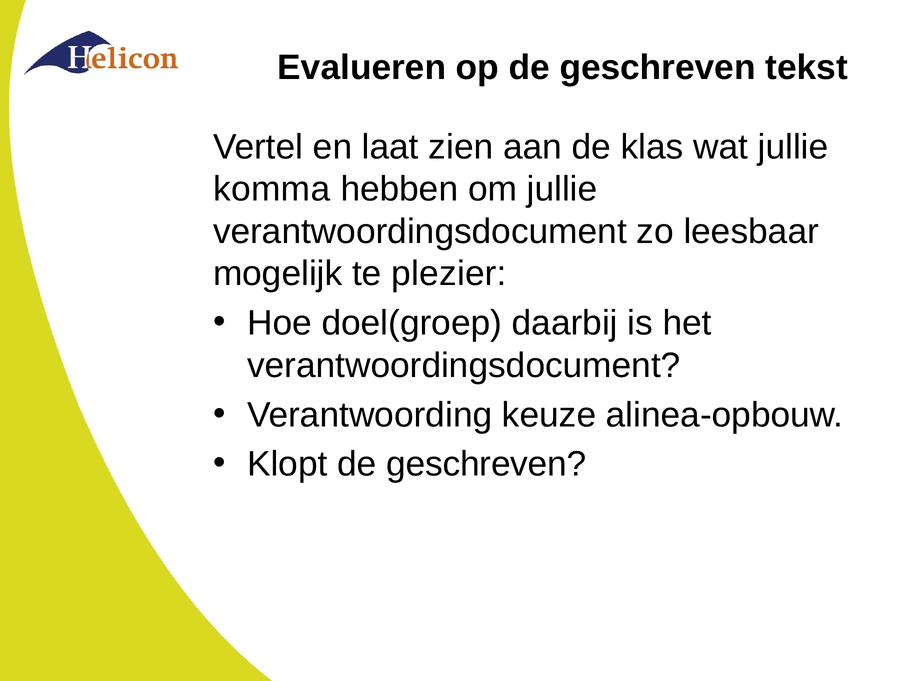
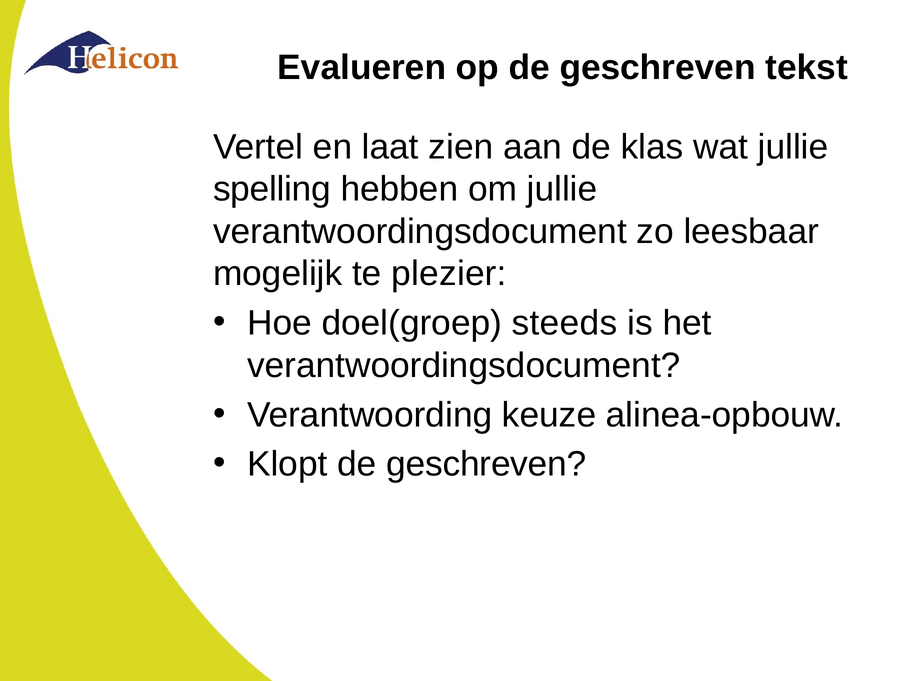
komma: komma -> spelling (272, 189)
daarbij: daarbij -> steeds (565, 324)
